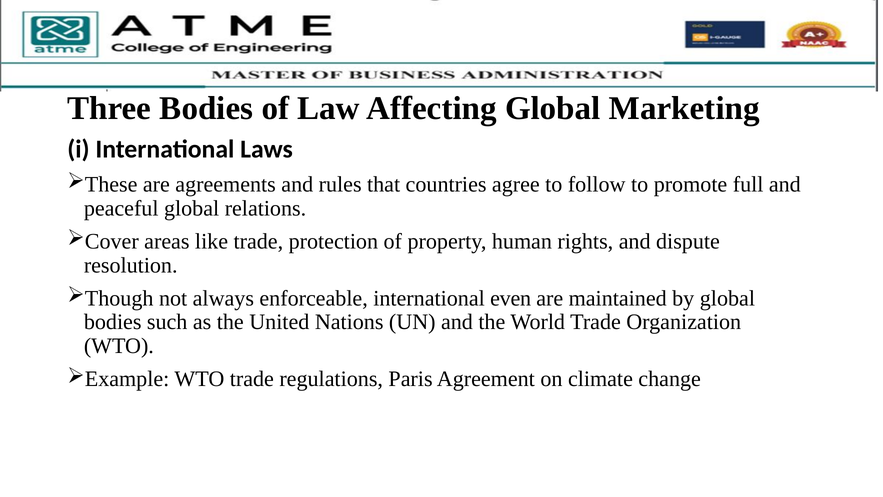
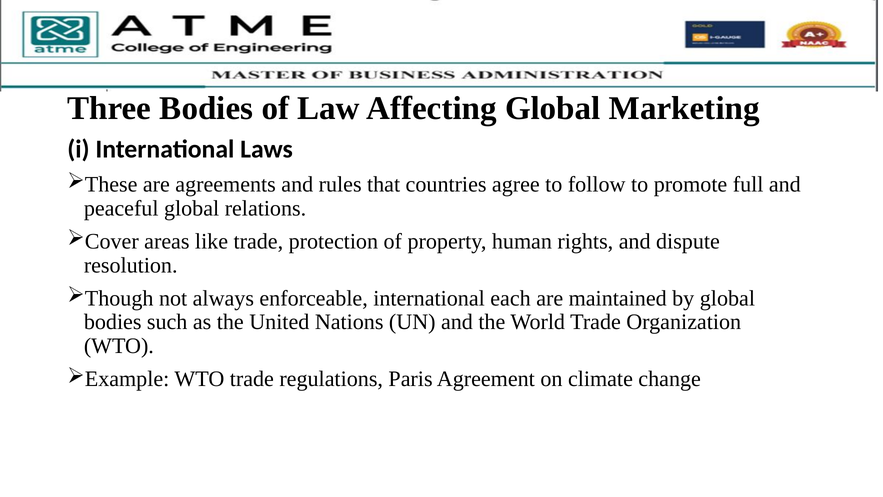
even: even -> each (511, 298)
